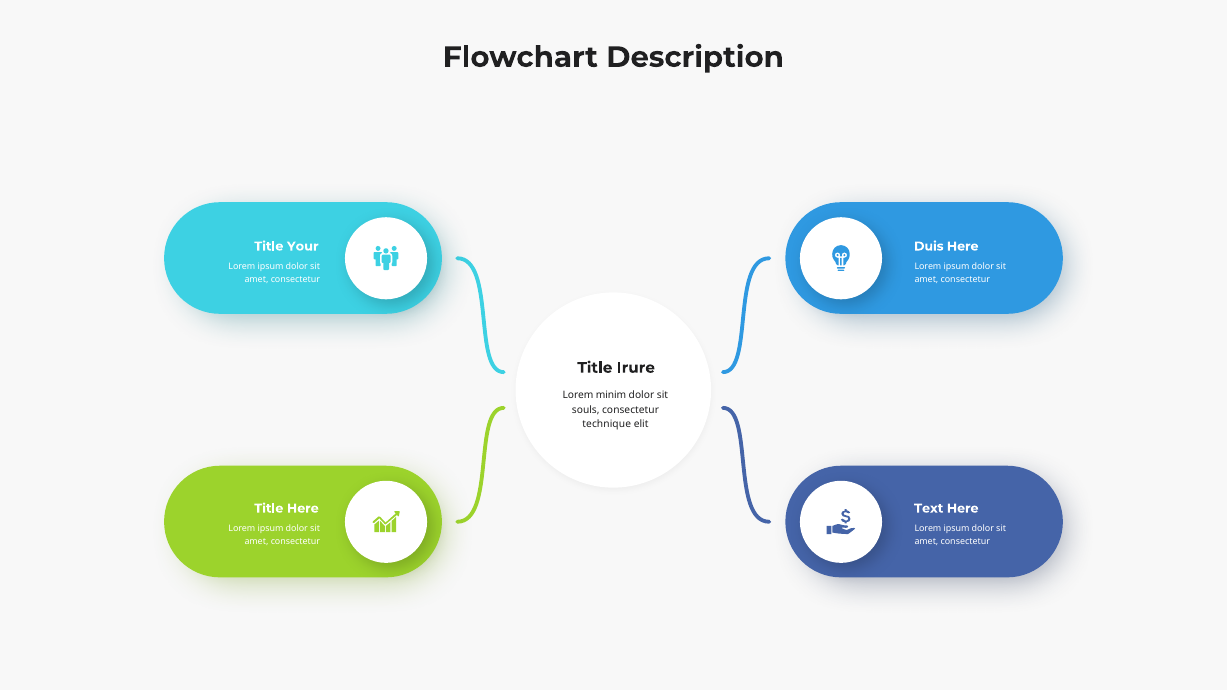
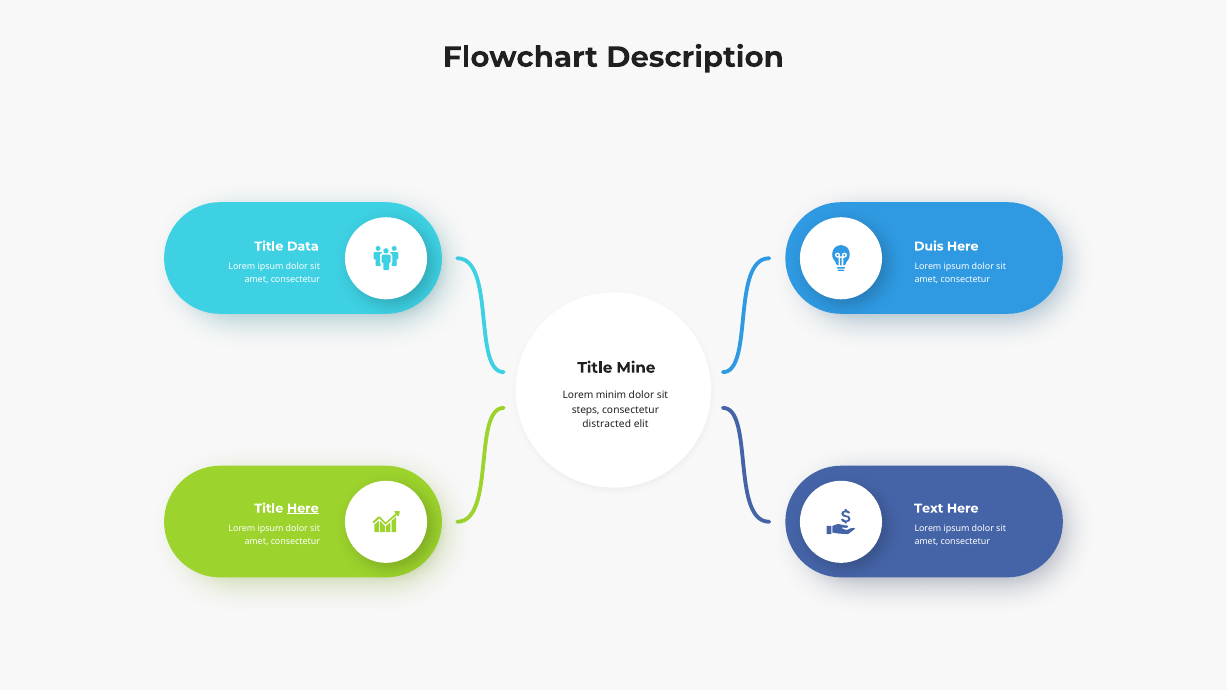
Your: Your -> Data (303, 246)
Irure: Irure -> Mine (636, 368)
souls: souls -> steps (586, 410)
technique: technique -> distracted (607, 425)
Here underline: none -> present (303, 509)
